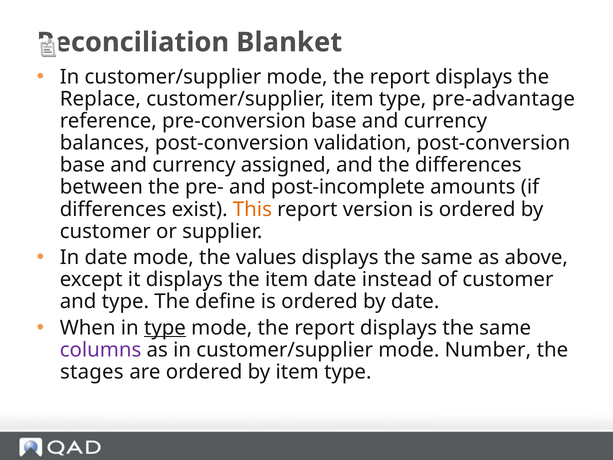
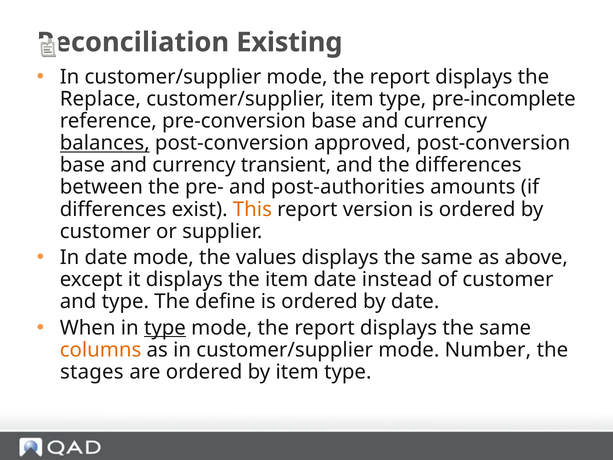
Blanket: Blanket -> Existing (289, 42)
pre-advantage: pre-advantage -> pre-incomplete (504, 99)
balances underline: none -> present (105, 143)
validation: validation -> approved (363, 143)
assigned: assigned -> transient (286, 165)
post-incomplete: post-incomplete -> post-authorities (348, 187)
columns colour: purple -> orange (101, 350)
